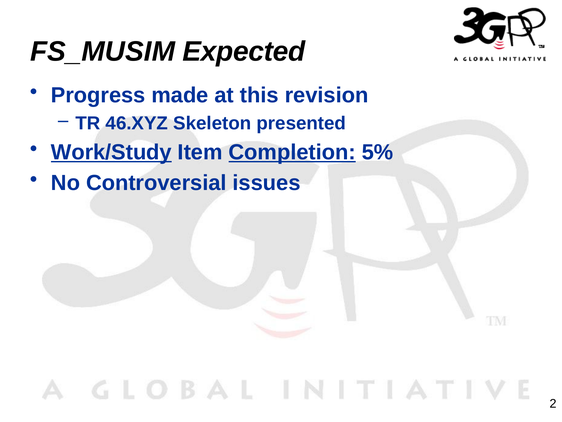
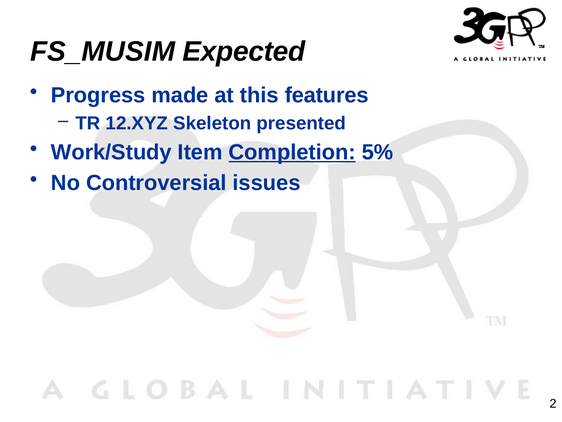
revision: revision -> features (327, 95)
46.XYZ: 46.XYZ -> 12.XYZ (137, 123)
Work/Study underline: present -> none (111, 152)
